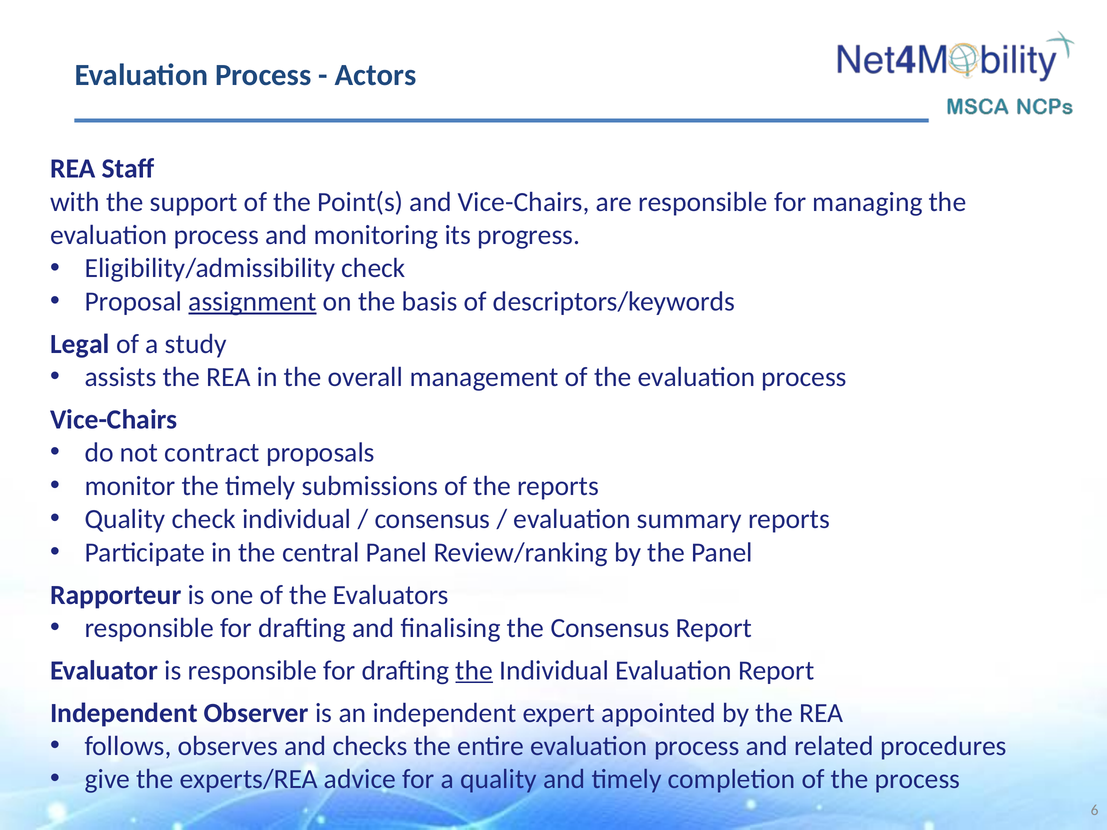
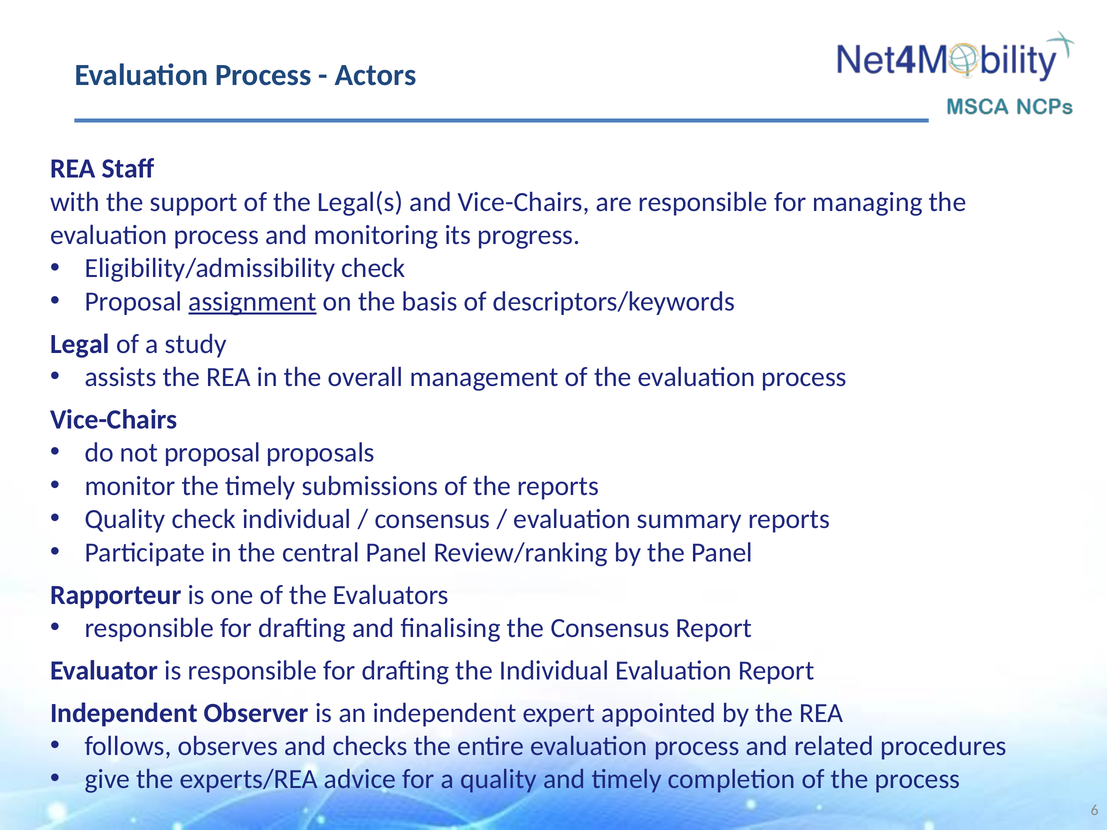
Point(s: Point(s -> Legal(s (360, 202)
not contract: contract -> proposal (212, 453)
the underline: present -> none (474, 671)
